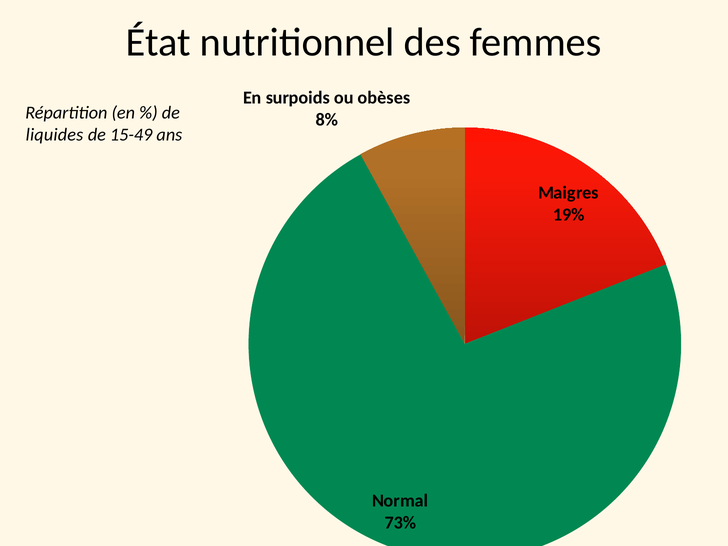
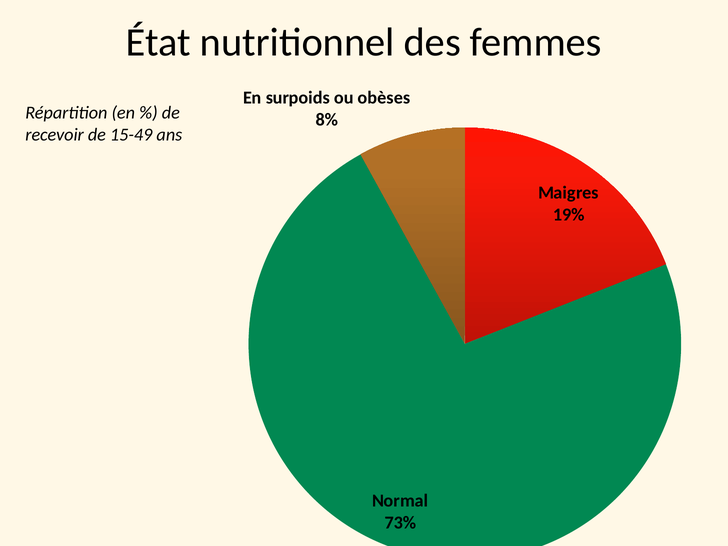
liquides: liquides -> recevoir (55, 135)
